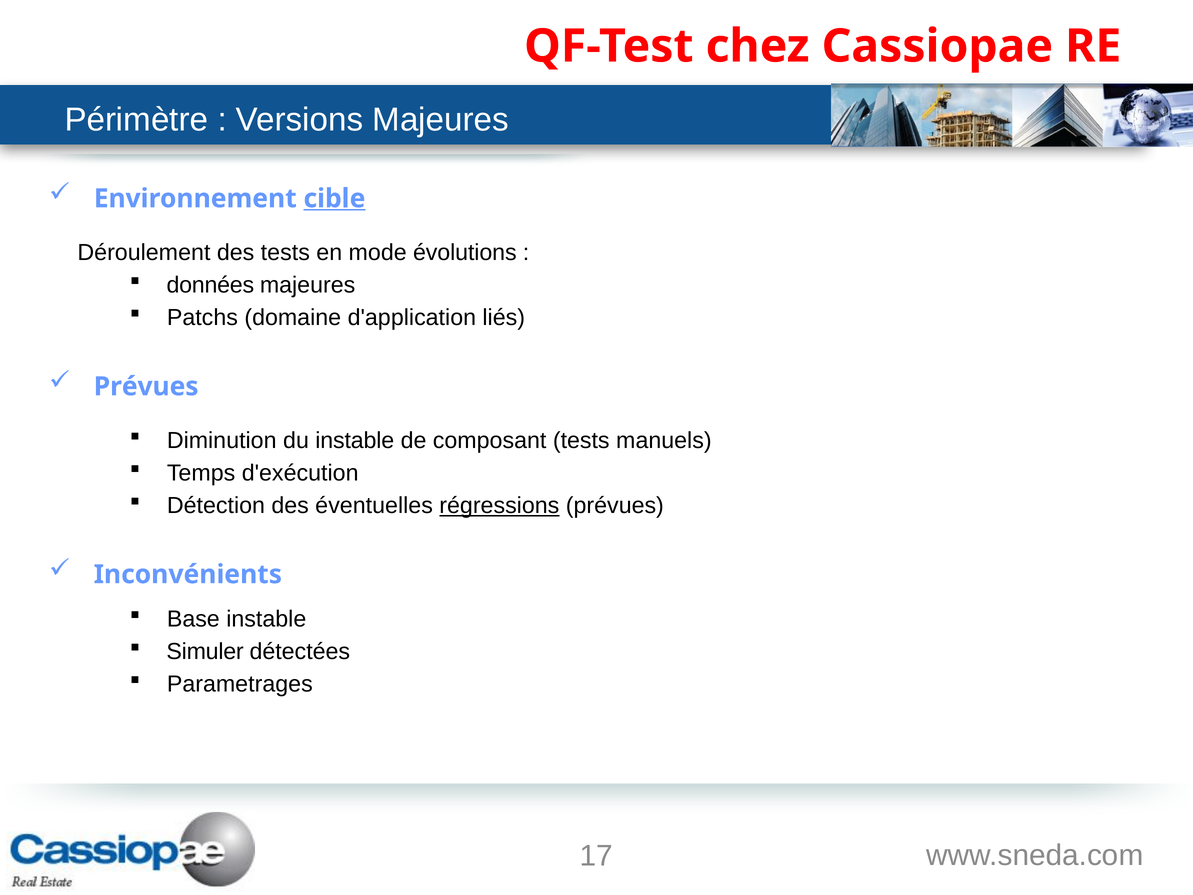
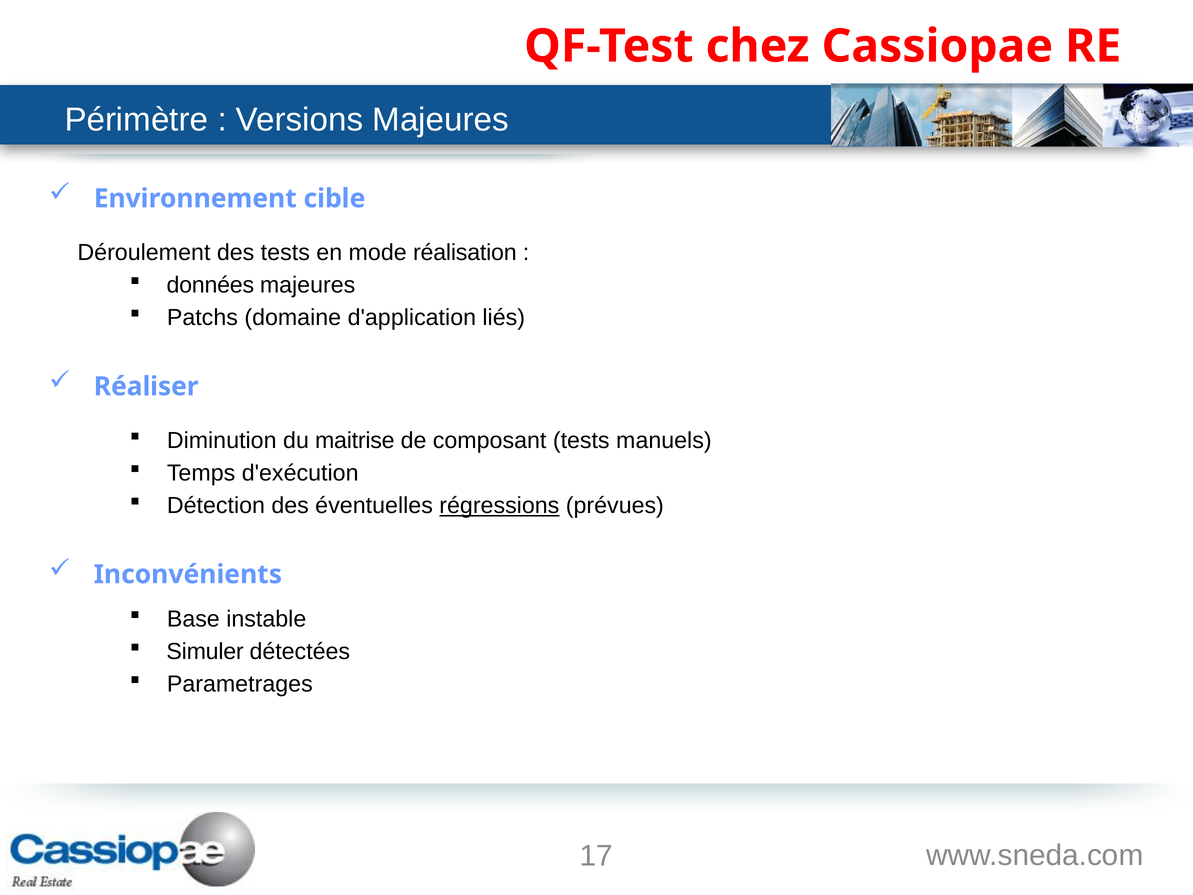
cible underline: present -> none (334, 198)
évolutions: évolutions -> réalisation (465, 253)
Prévues: Prévues -> Réaliser (146, 386)
du instable: instable -> maitrise (355, 441)
